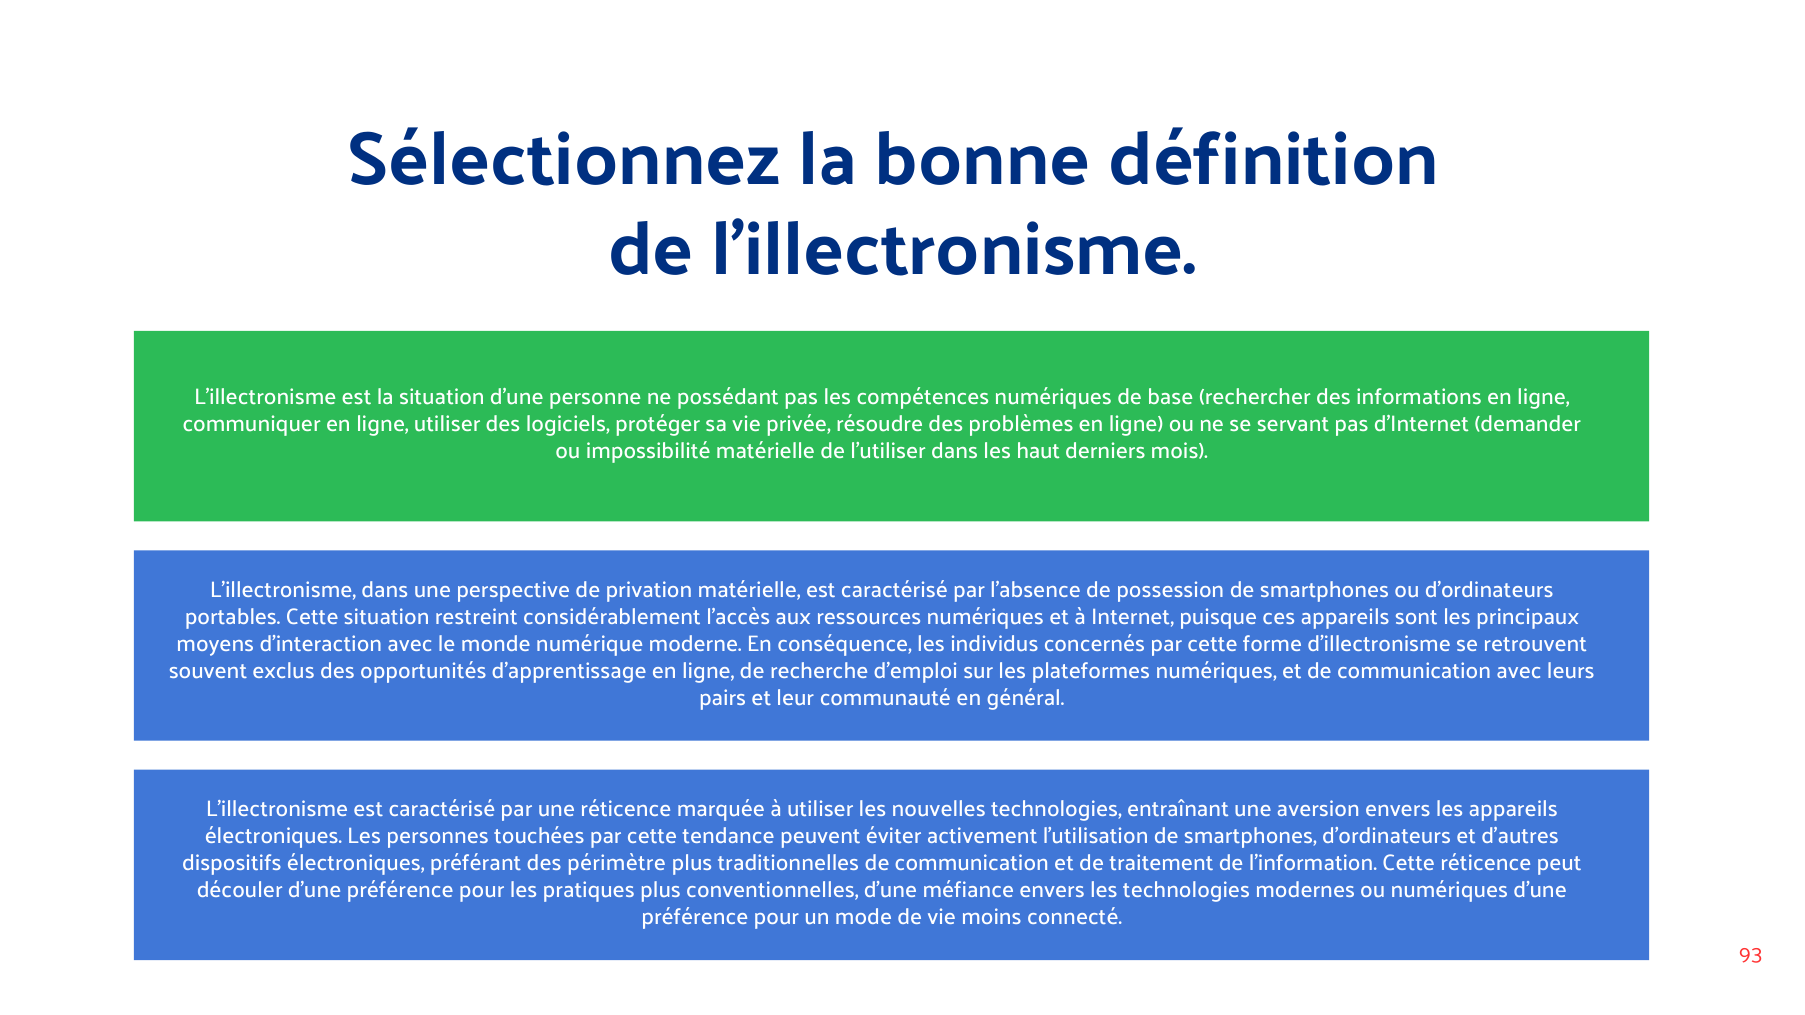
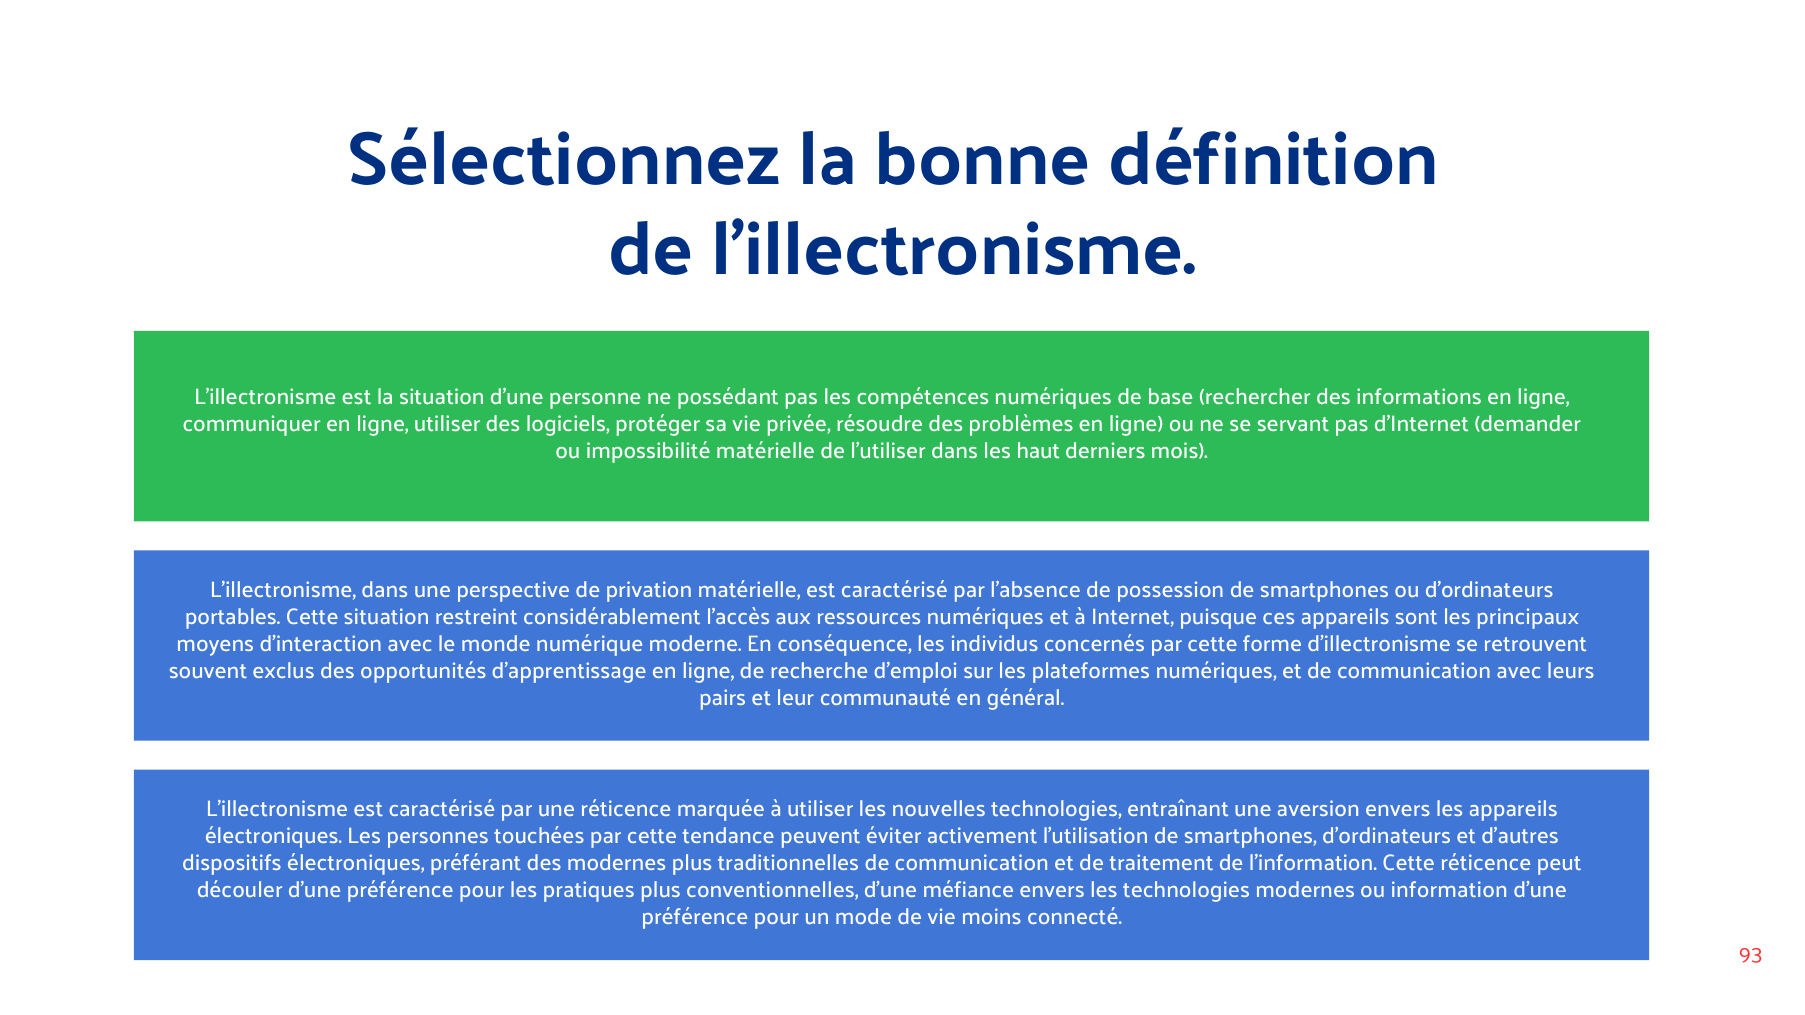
des périmètre: périmètre -> modernes (617, 863)
ou numériques: numériques -> information (1449, 891)
